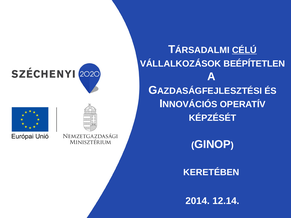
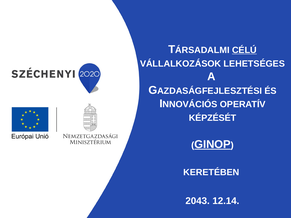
BEÉPÍTETLEN: BEÉPÍTETLEN -> LEHETSÉGES (254, 64)
GINOP underline: none -> present (213, 145)
2014: 2014 -> 2043 (198, 201)
